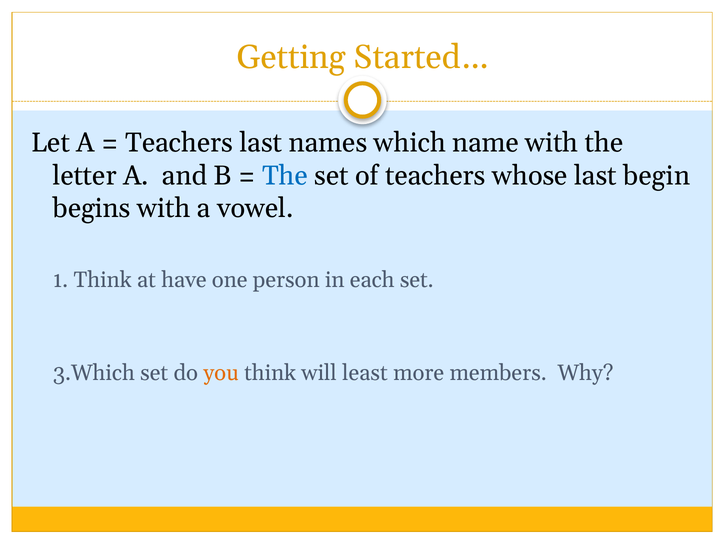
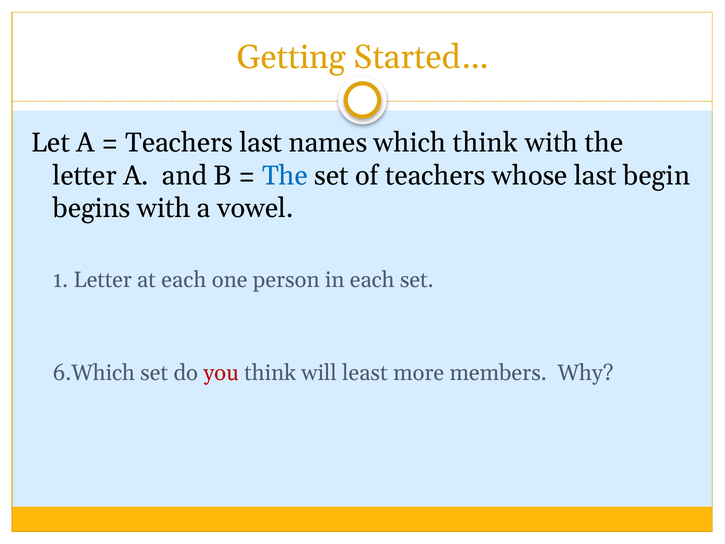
which name: name -> think (485, 143)
1 Think: Think -> Letter (103, 280)
at have: have -> each (184, 280)
3.Which: 3.Which -> 6.Which (94, 373)
you colour: orange -> red (221, 373)
